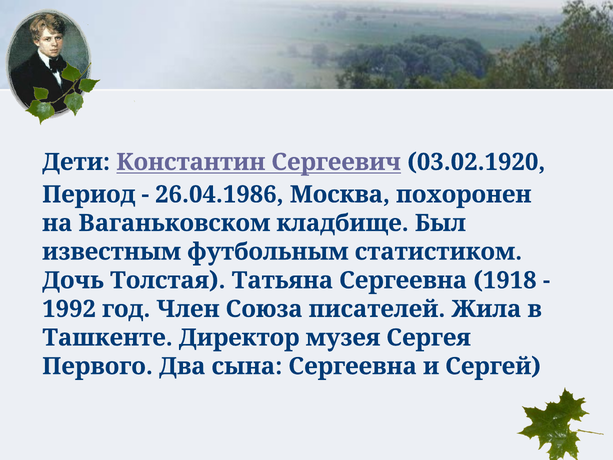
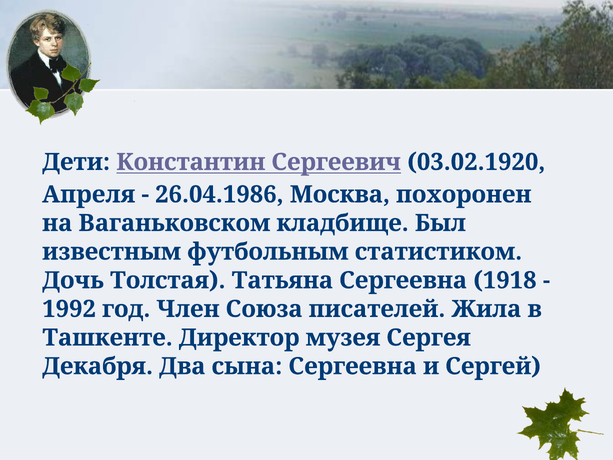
Период: Период -> Апреля (89, 194)
Первого: Первого -> Декабря (98, 366)
